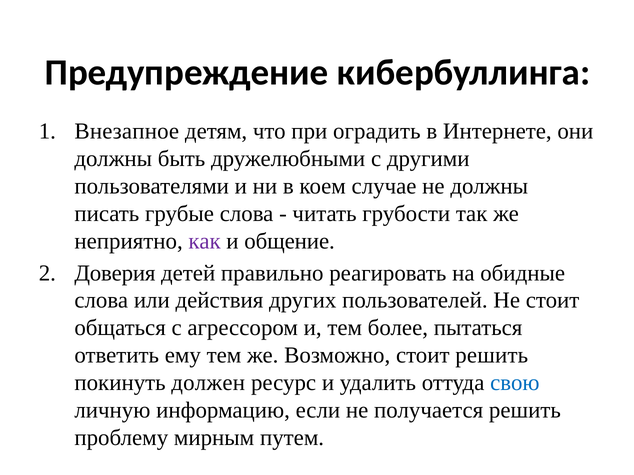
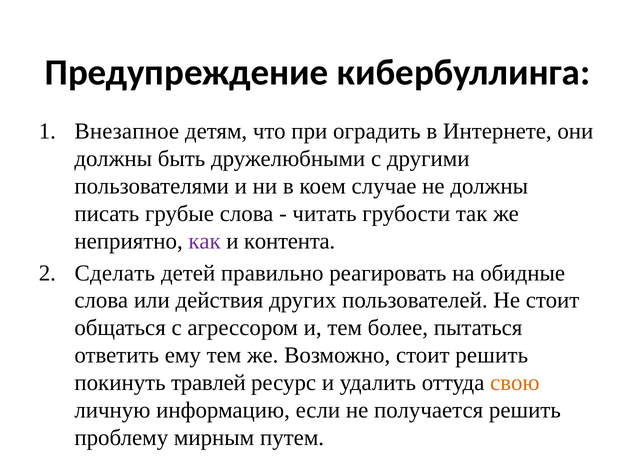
общение: общение -> контента (290, 241)
Доверия: Доверия -> Сделать (115, 273)
должен: должен -> травлей (208, 383)
свою colour: blue -> orange (515, 383)
